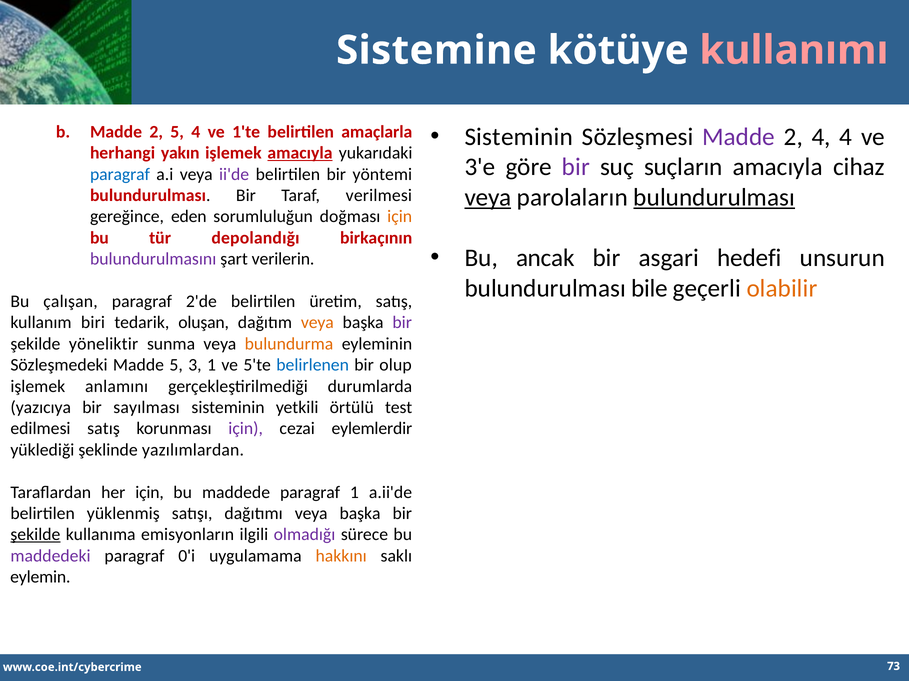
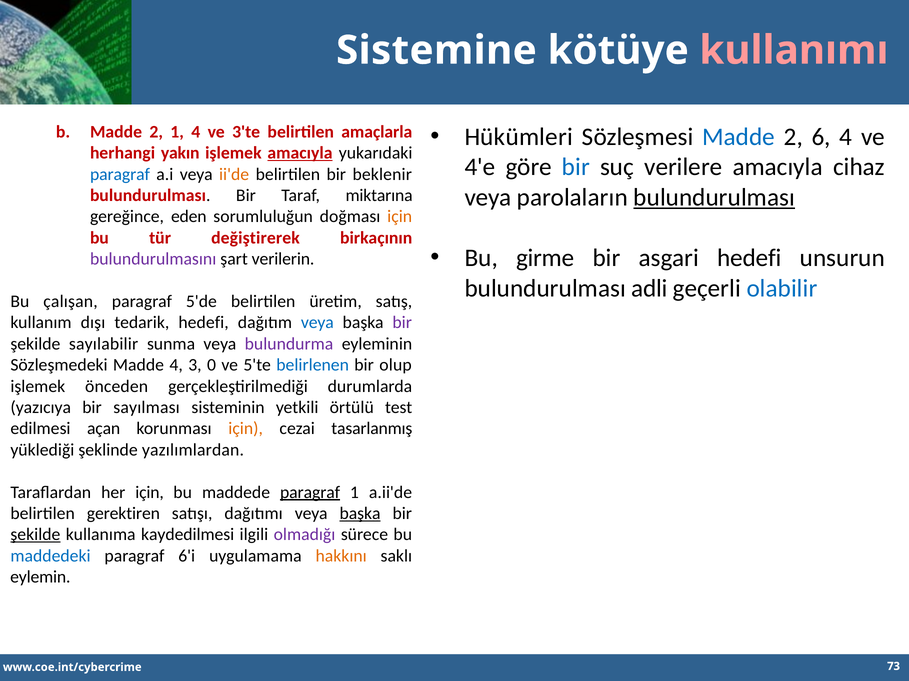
Sisteminin: Sisteminin -> Hükümleri (519, 137)
Madde colour: purple -> blue (739, 137)
2 4: 4 -> 6 (821, 137)
2 5: 5 -> 1 (177, 132)
1'te: 1'te -> 3'te (246, 132)
3'e: 3'e -> 4'e (480, 167)
bir colour: purple -> blue (576, 167)
suçların: suçların -> verilere (683, 167)
ii'de colour: purple -> orange (234, 174)
yöntemi: yöntemi -> beklenir (382, 174)
veya underline: present -> none (488, 198)
verilmesi: verilmesi -> miktarına (379, 196)
depolandığı: depolandığı -> değiştirerek (255, 238)
ancak: ancak -> girme (545, 258)
bile: bile -> adli (650, 289)
olabilir colour: orange -> blue (782, 289)
2'de: 2'de -> 5'de (201, 302)
biri: biri -> dışı (93, 323)
tedarik oluşan: oluşan -> hedefi (204, 323)
veya colour: orange -> blue (317, 323)
yöneliktir: yöneliktir -> sayılabilir (104, 344)
bulundurma colour: orange -> purple (289, 344)
Madde 5: 5 -> 4 (176, 365)
3 1: 1 -> 0 (212, 365)
anlamını: anlamını -> önceden (117, 387)
edilmesi satış: satış -> açan (104, 429)
için colour: purple -> orange (246, 429)
eylemlerdir: eylemlerdir -> tasarlanmış (372, 429)
paragraf underline: none -> present (310, 493)
yüklenmiş: yüklenmiş -> gerektiren (123, 514)
başka underline: none -> present (360, 514)
emisyonların: emisyonların -> kaydedilmesi (188, 535)
maddedeki colour: purple -> blue (51, 556)
0'i: 0'i -> 6'i (187, 556)
